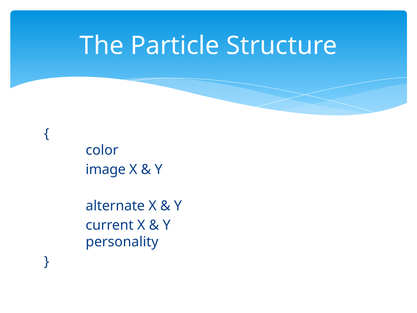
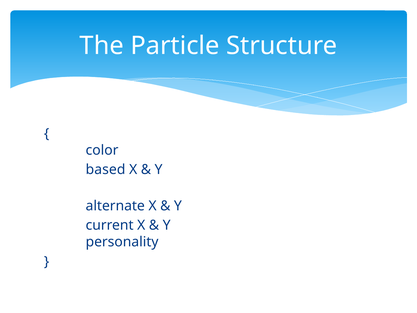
image: image -> based (106, 170)
